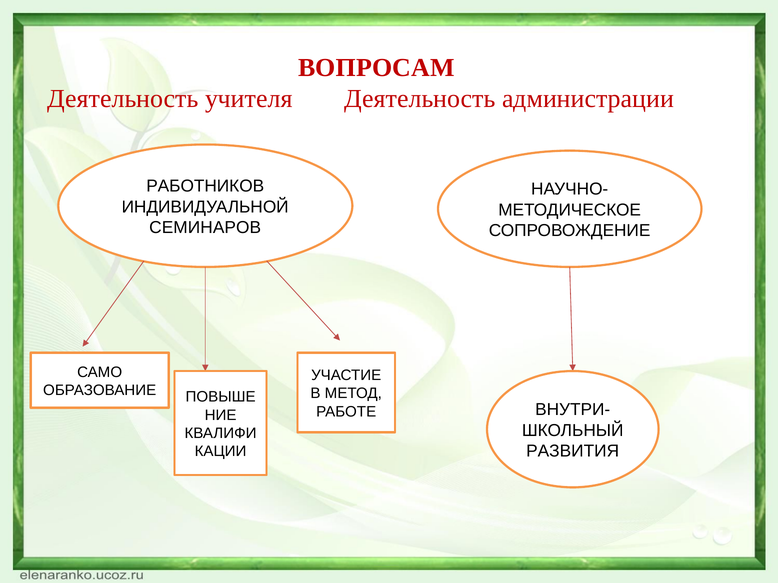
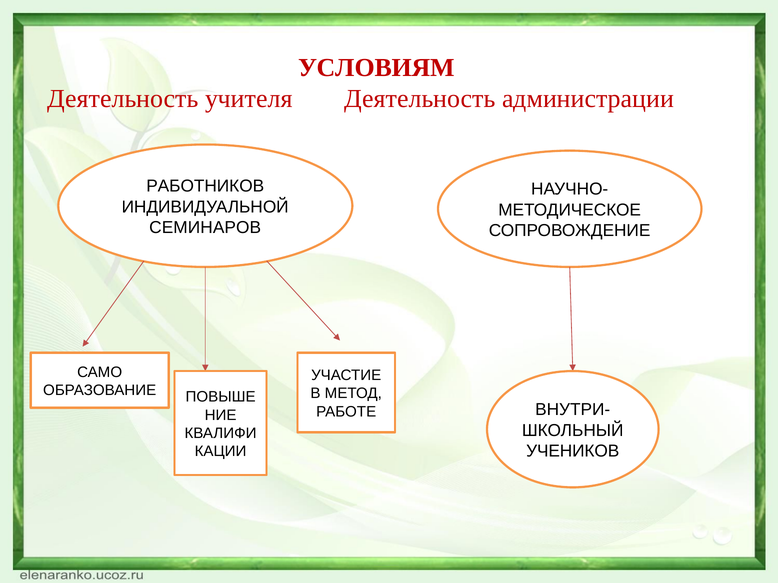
ВОПРОСАМ: ВОПРОСАМ -> УСЛОВИЯМ (376, 68)
РАЗВИТИЯ: РАЗВИТИЯ -> УЧЕНИКОВ (573, 451)
